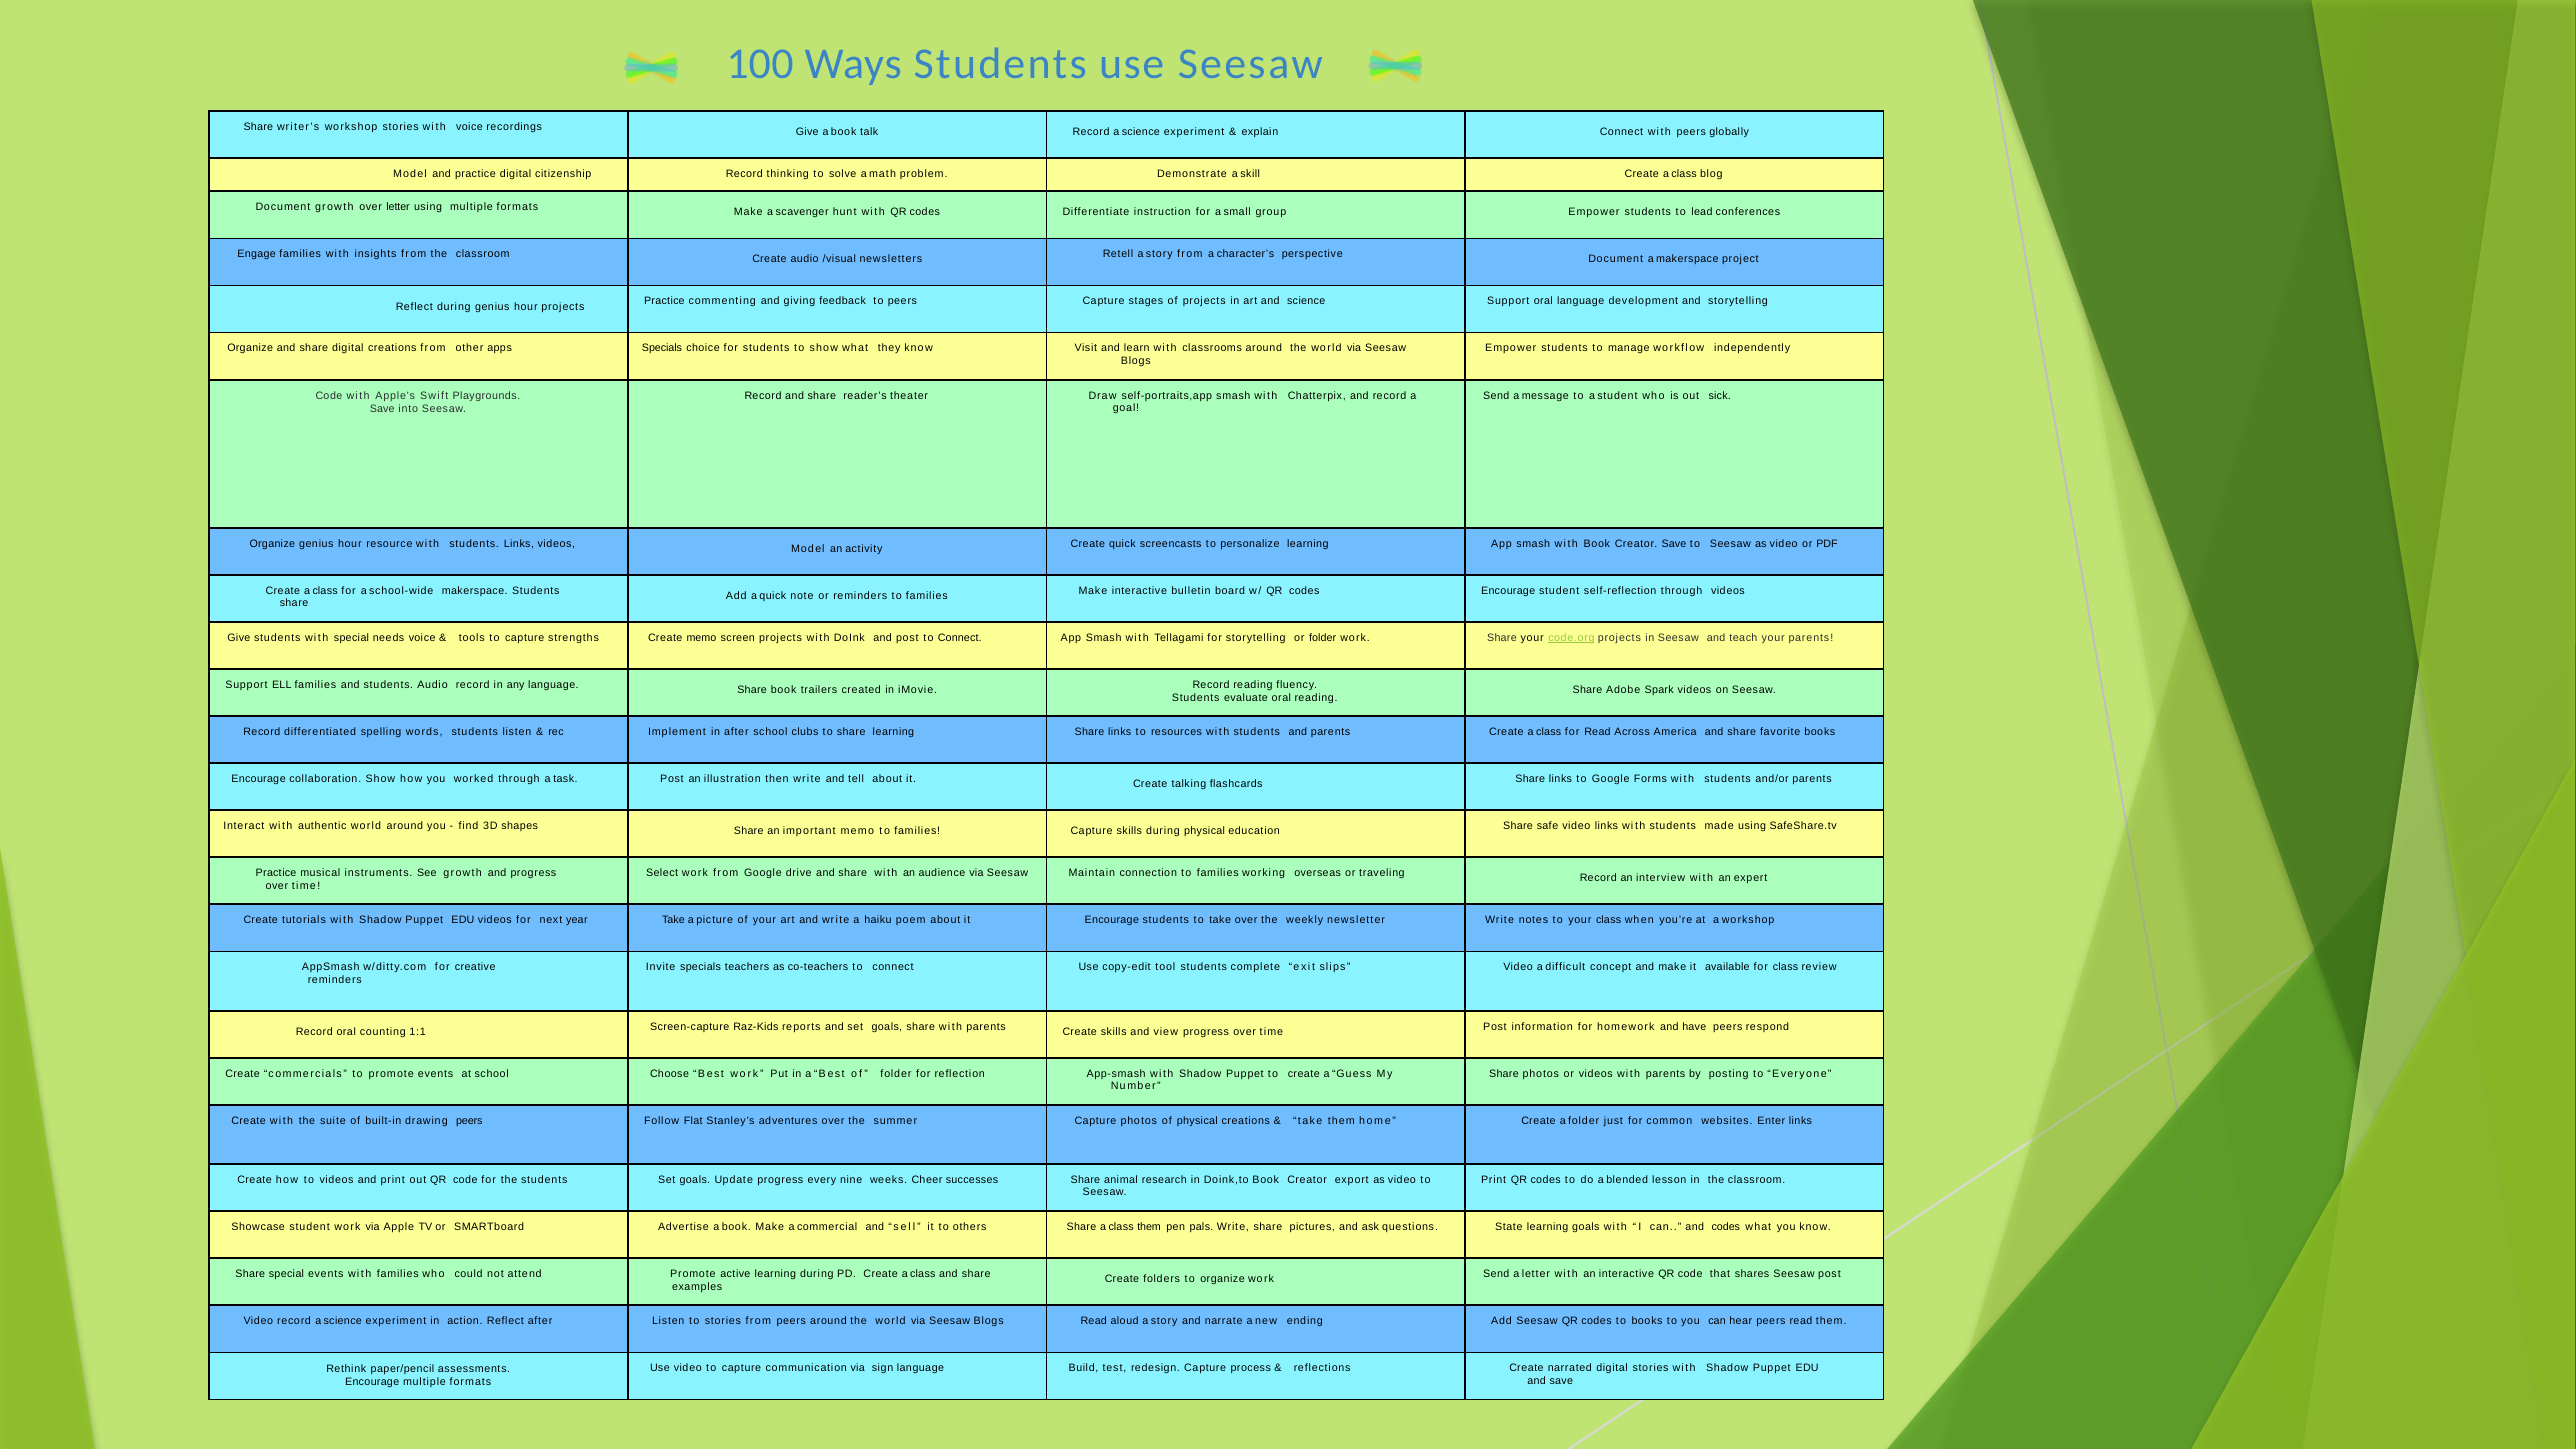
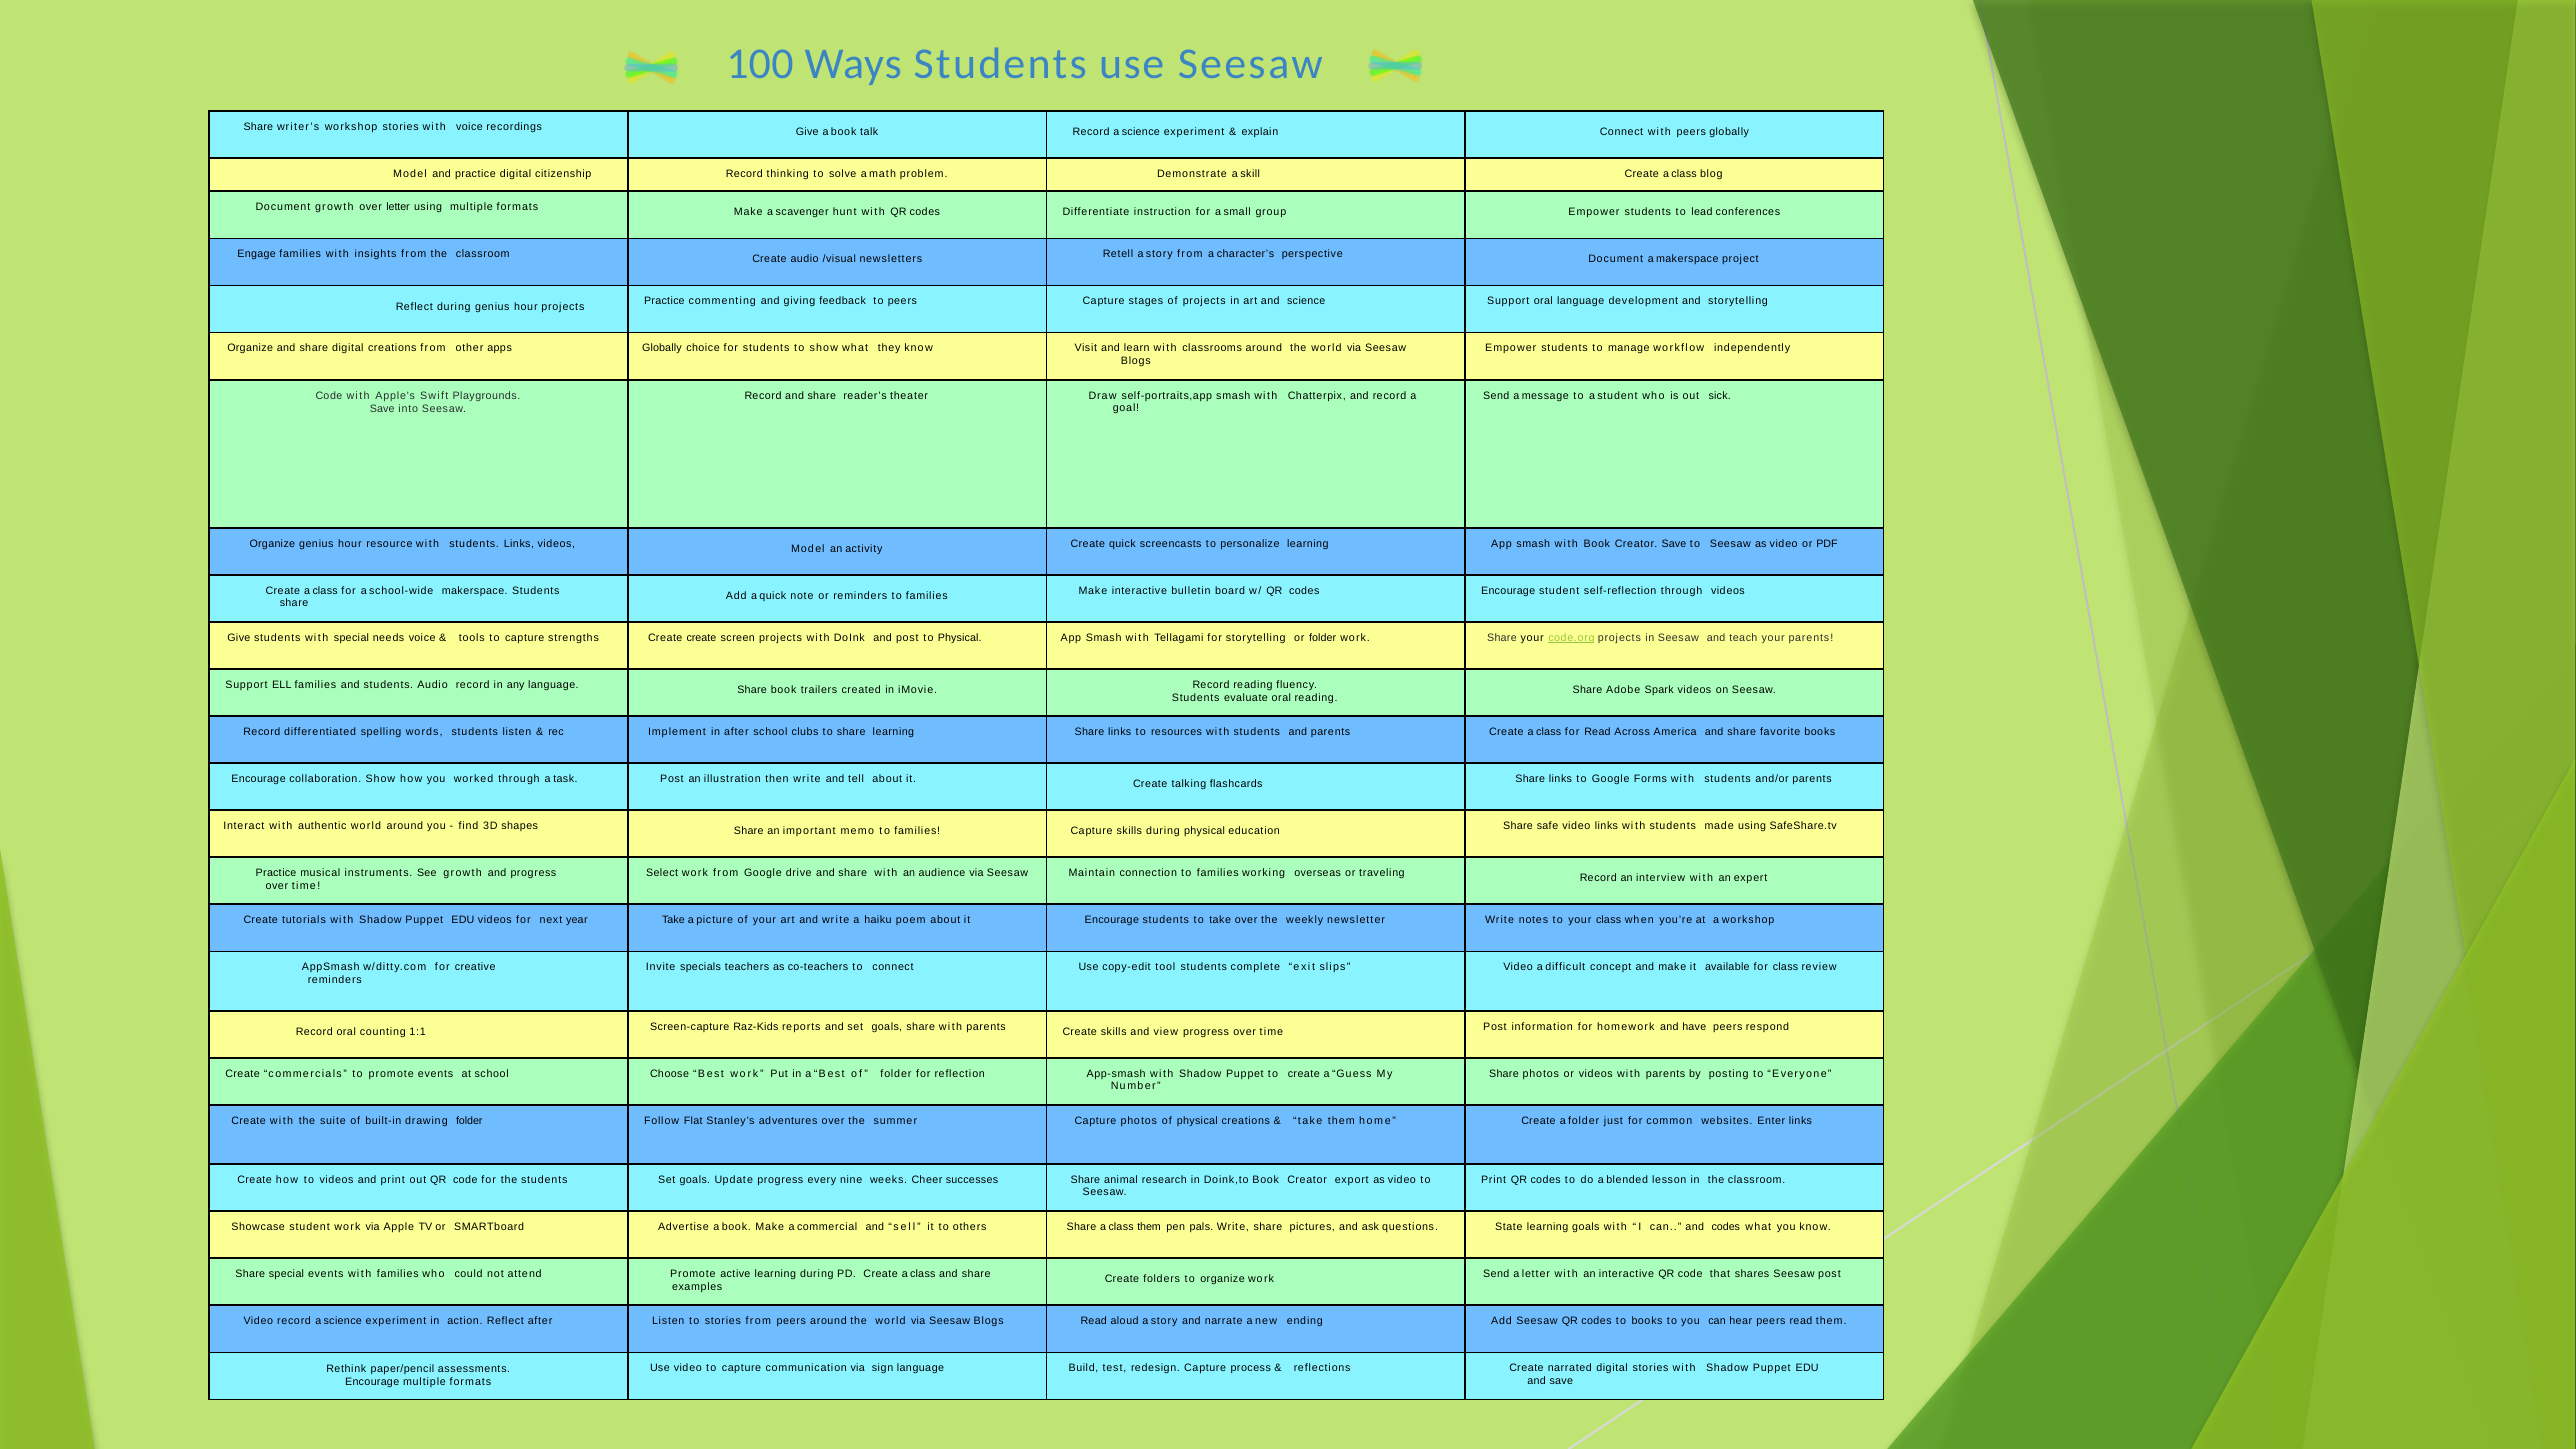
apps Specials: Specials -> Globally (662, 348)
Create memo: memo -> create (701, 638)
post to Connect: Connect -> Physical (960, 638)
drawing peers: peers -> folder (469, 1121)
